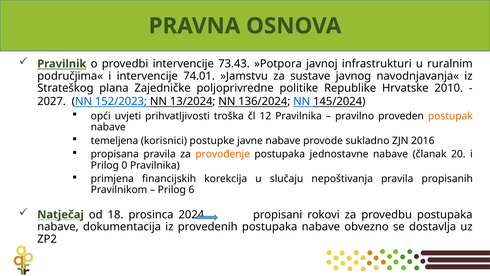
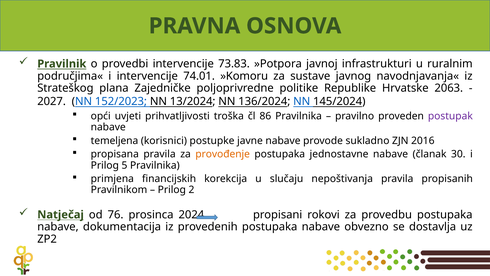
73.43: 73.43 -> 73.83 (234, 64)
»Jamstvu: »Jamstvu -> »Komoru (244, 76)
2010: 2010 -> 2063 (449, 88)
12: 12 -> 86 (265, 116)
postupak colour: orange -> purple (450, 116)
20: 20 -> 30 (458, 154)
0: 0 -> 5 (124, 165)
6: 6 -> 2 (191, 190)
18: 18 -> 76 (116, 214)
